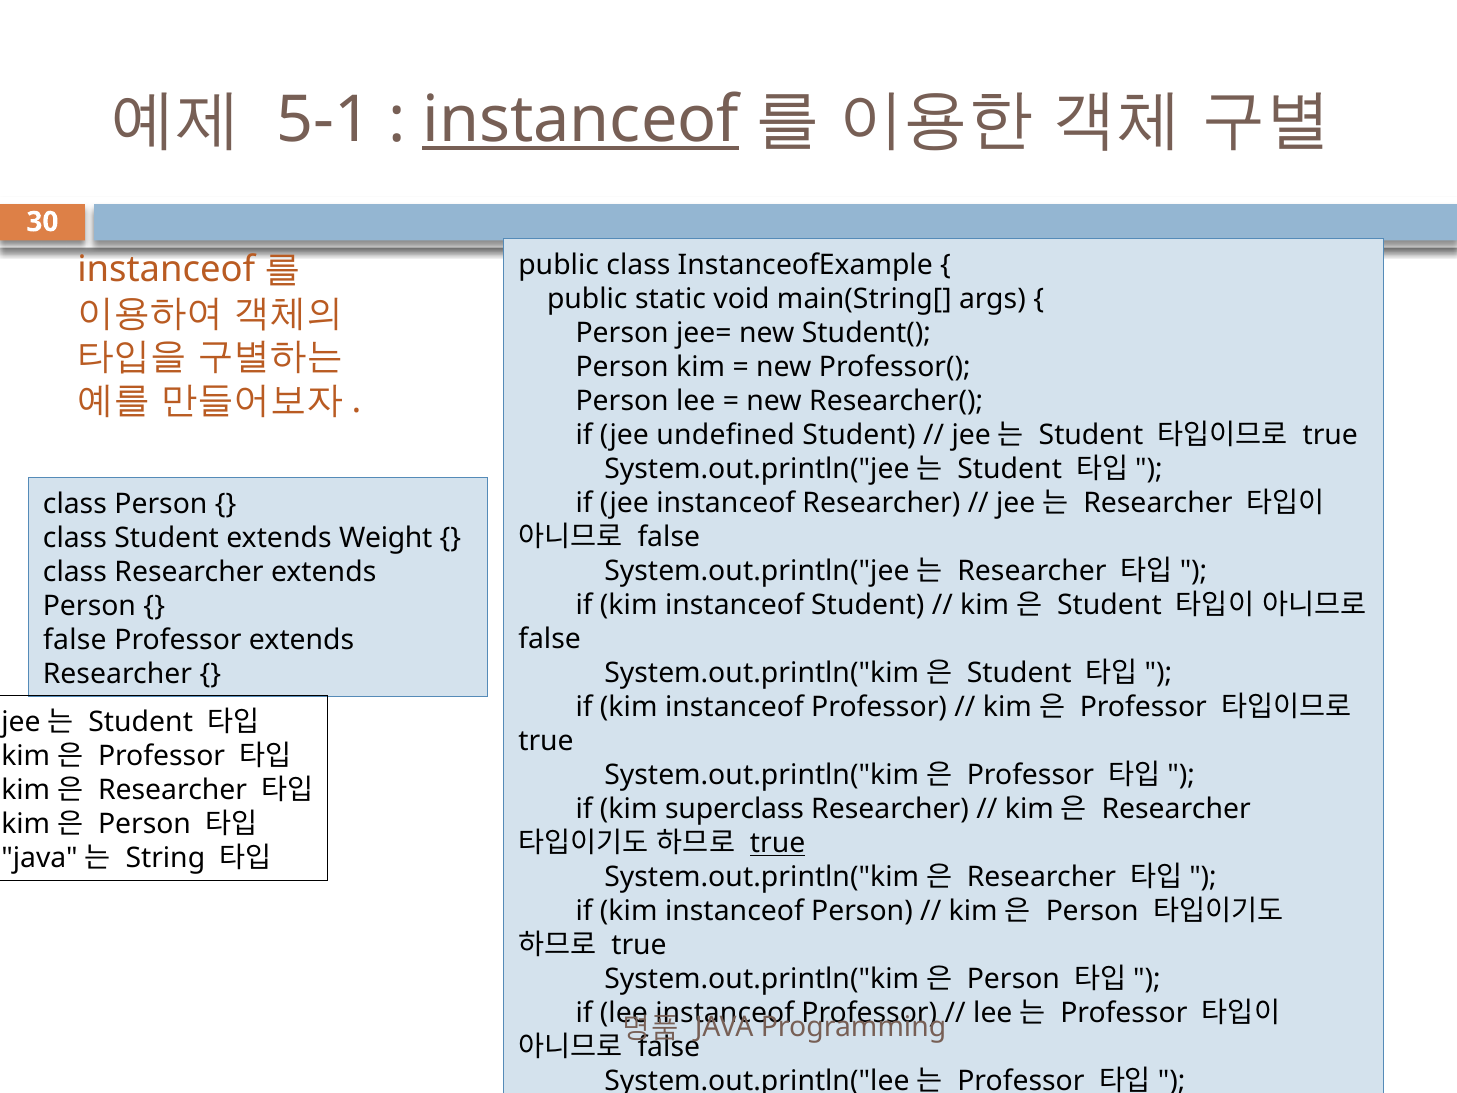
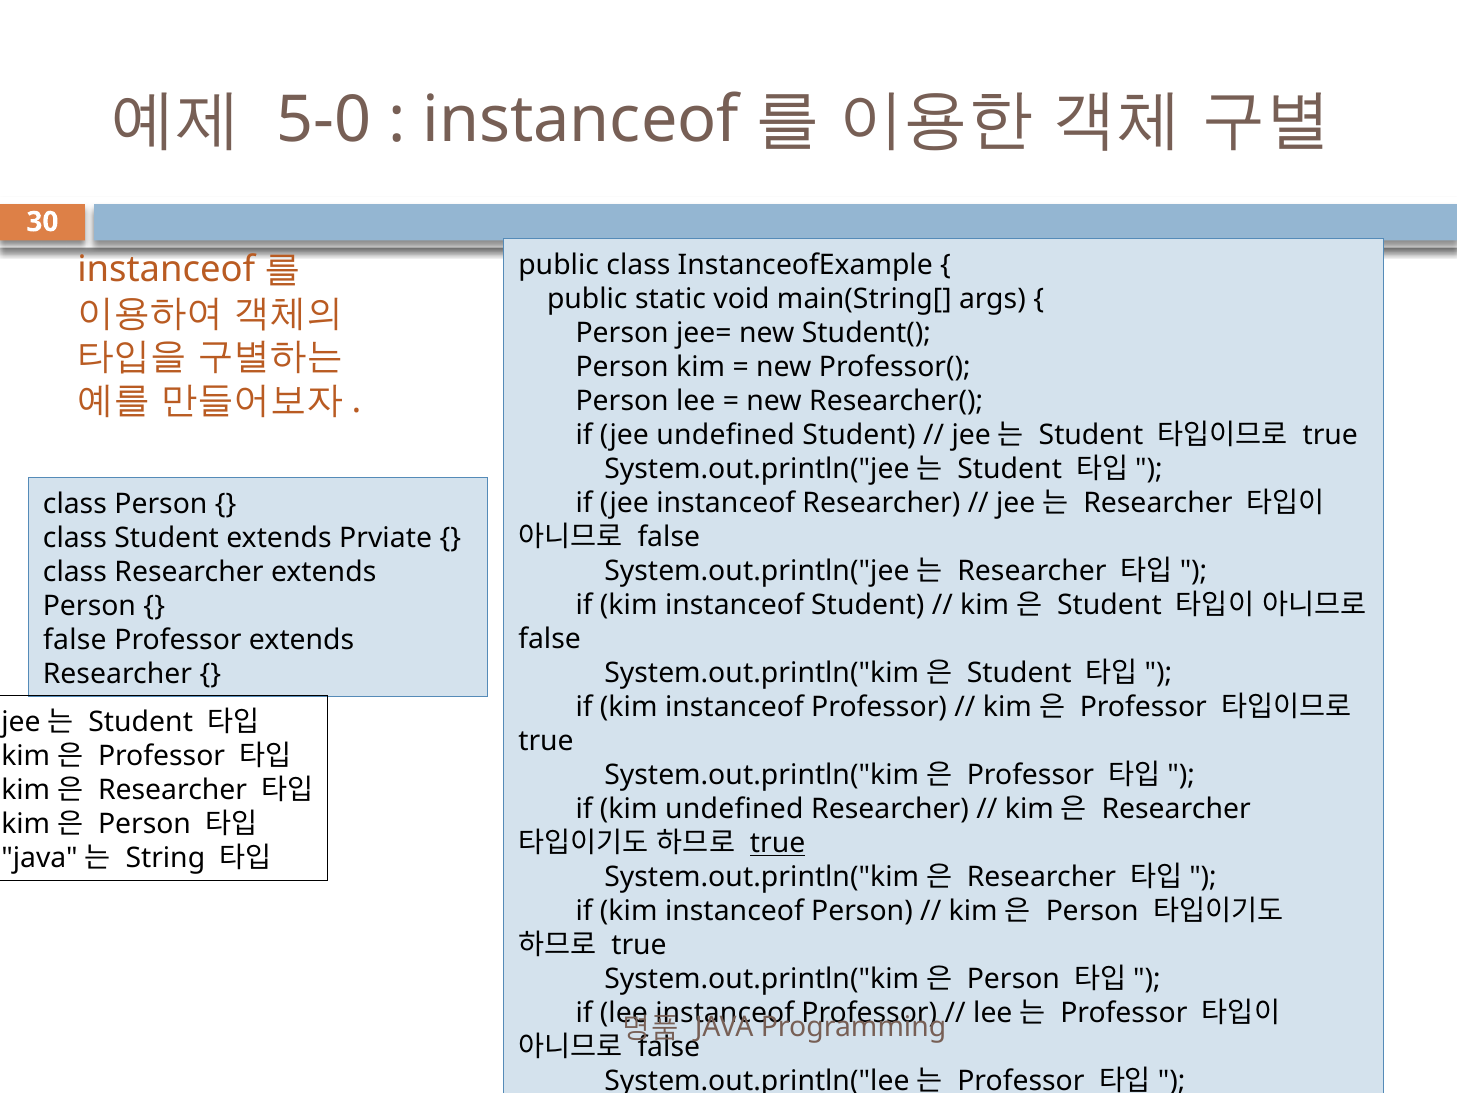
5-1: 5-1 -> 5-0 (324, 120)
instanceof underline: present -> none (581, 120)
Weight: Weight -> Prviate (386, 538)
kim superclass: superclass -> undefined (734, 809)
